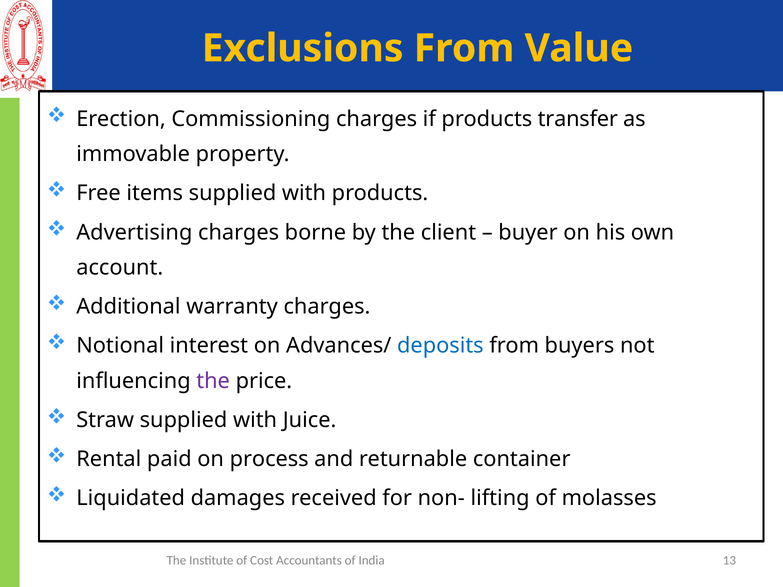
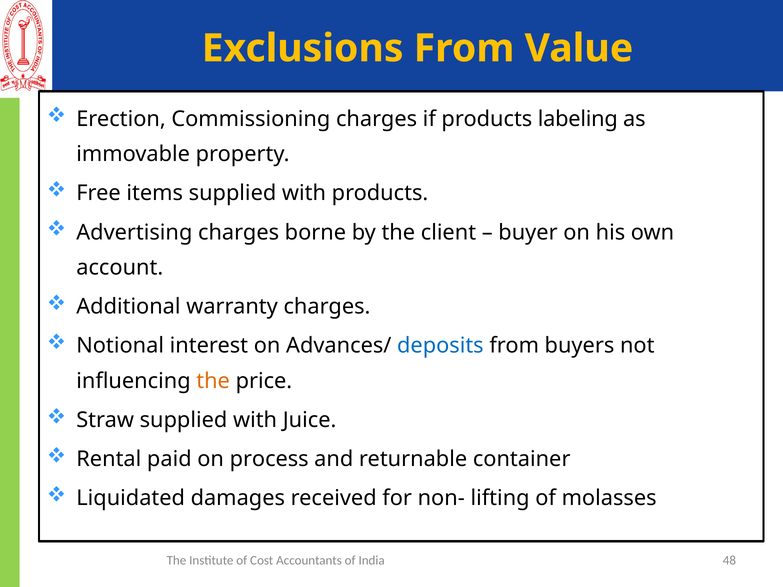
transfer: transfer -> labeling (578, 119)
the colour: purple -> orange (213, 381)
13: 13 -> 48 (729, 561)
